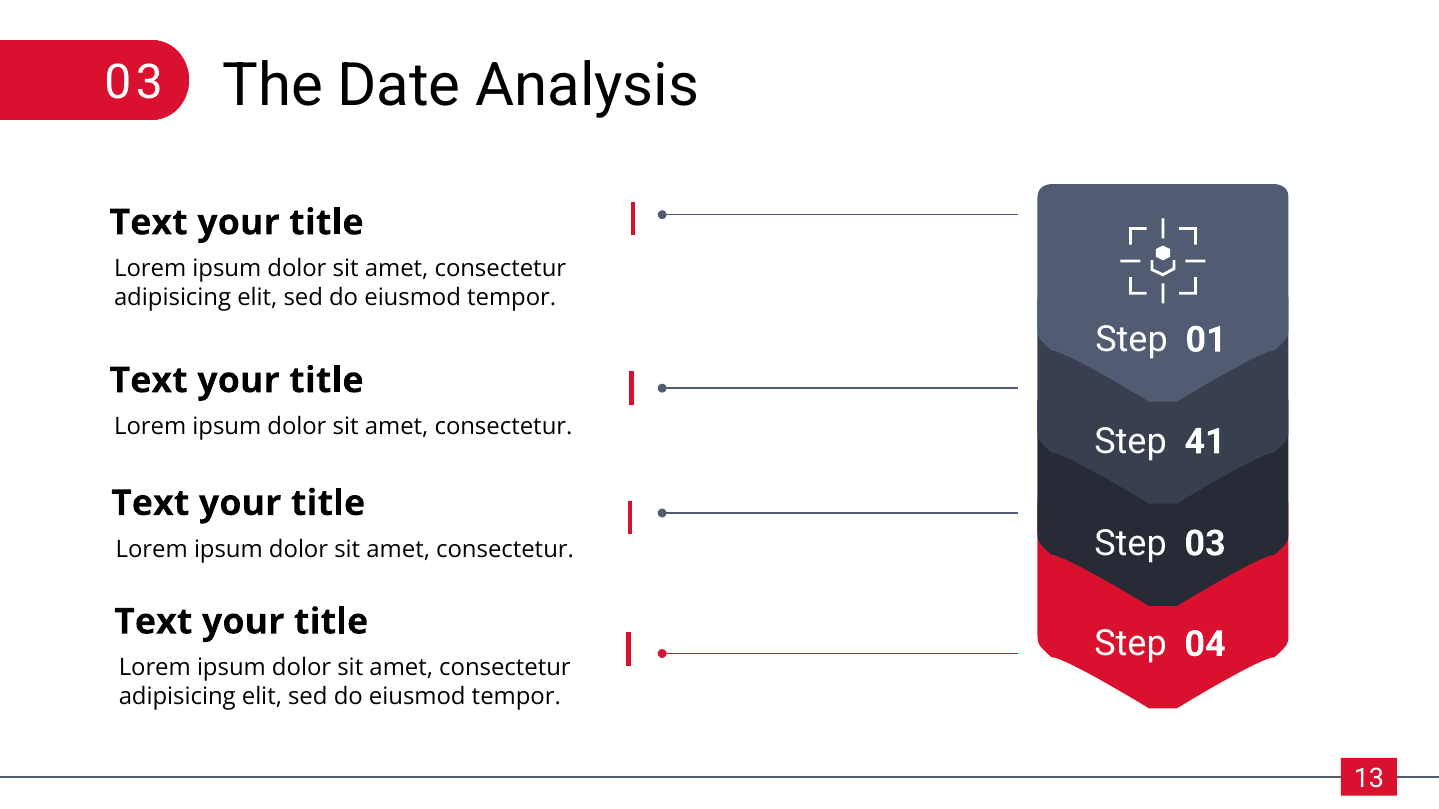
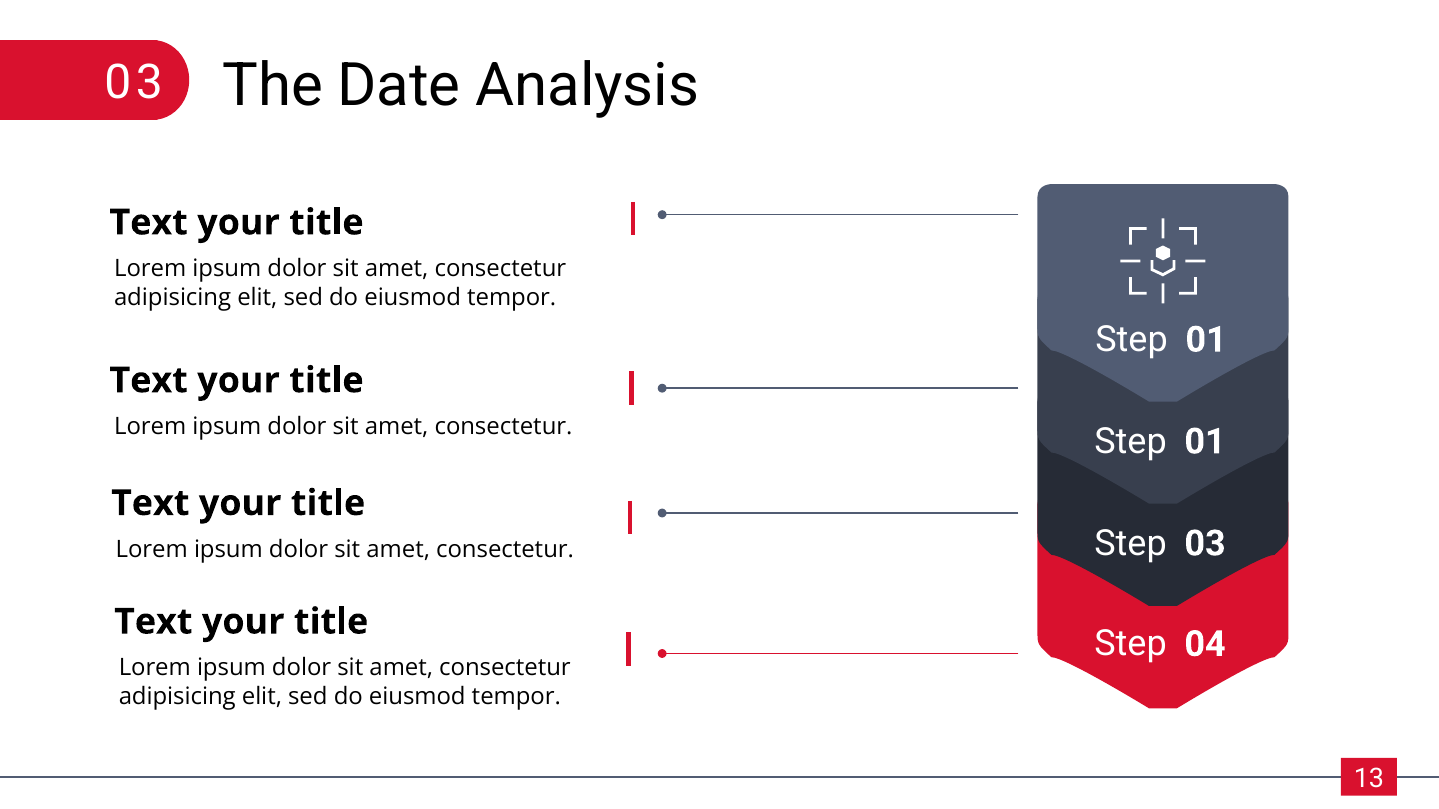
41: 41 -> 01 (1205, 442)
